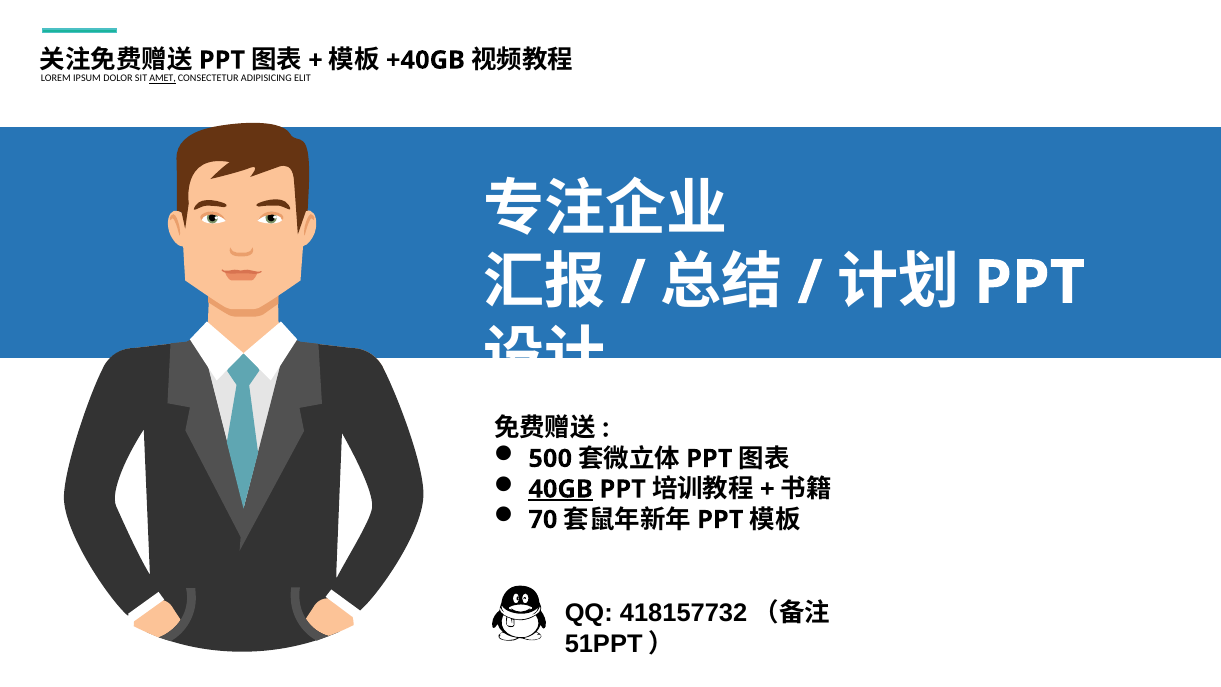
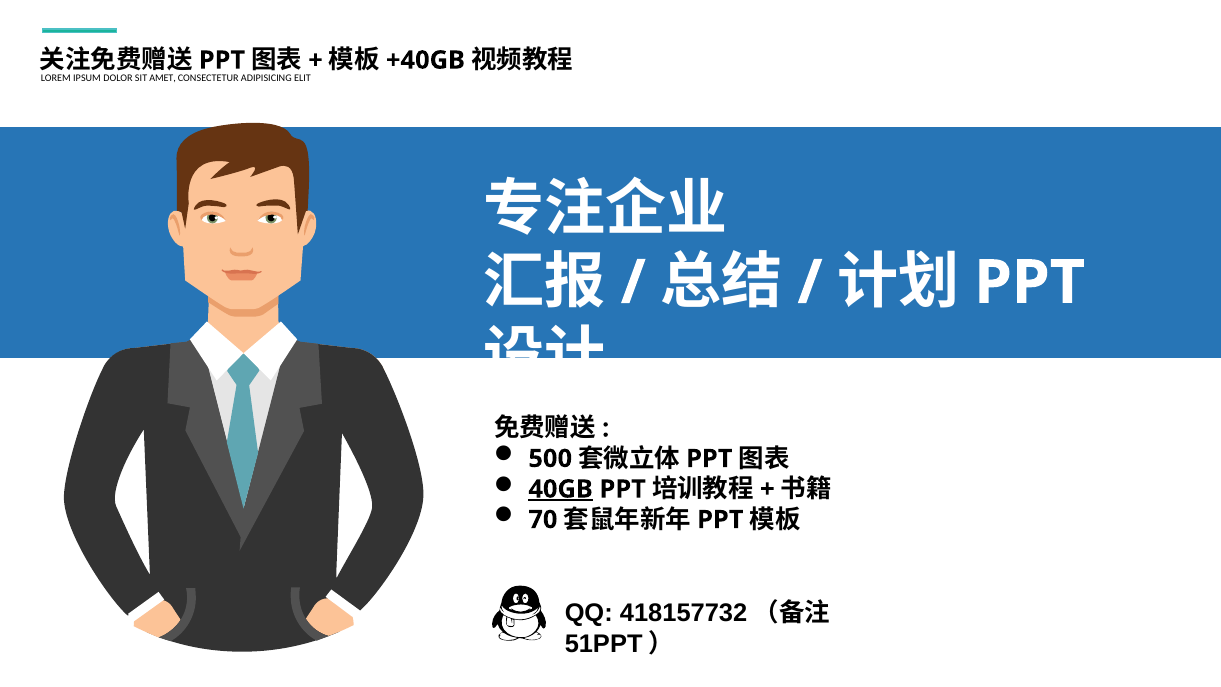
AMET underline: present -> none (163, 79)
